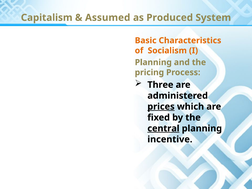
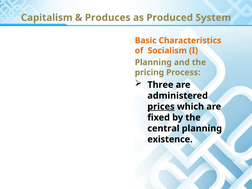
Assumed: Assumed -> Produces (108, 18)
central underline: present -> none (163, 128)
incentive: incentive -> existence (170, 139)
